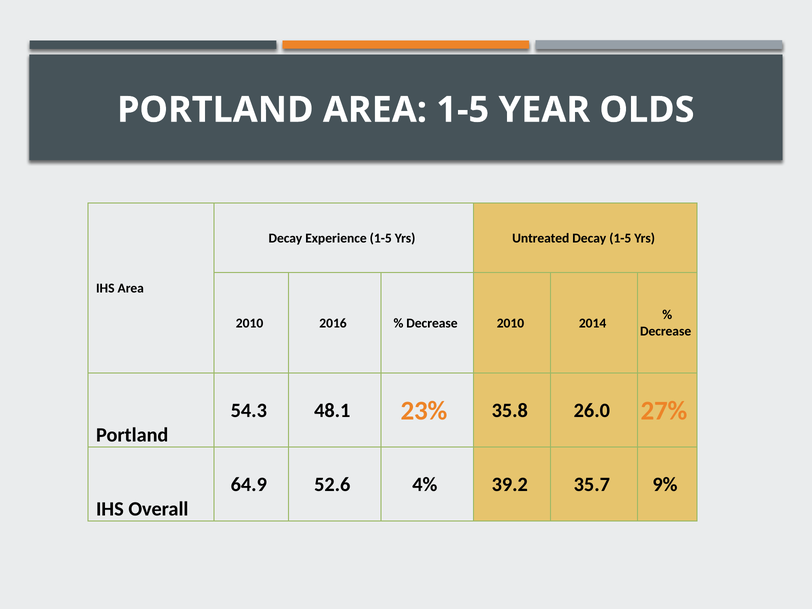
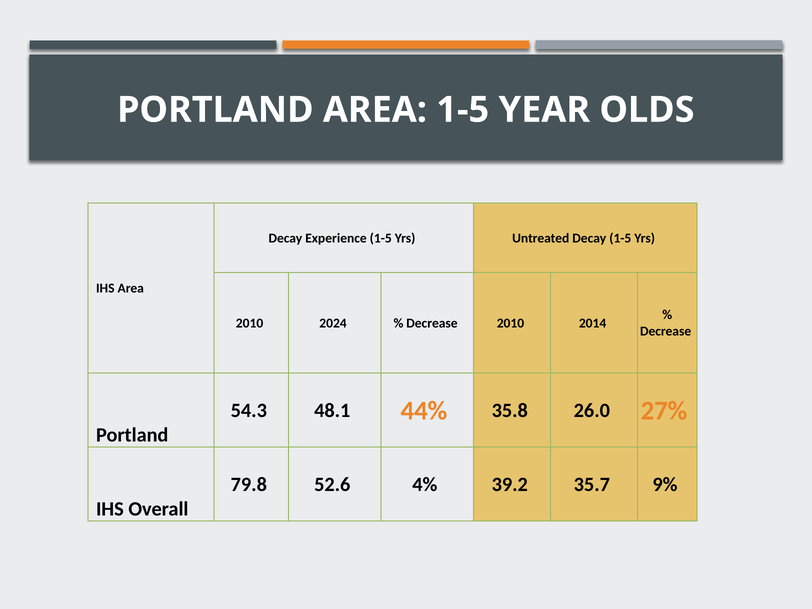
2016: 2016 -> 2024 (333, 323)
23%: 23% -> 44% (424, 411)
64.9: 64.9 -> 79.8 (249, 485)
